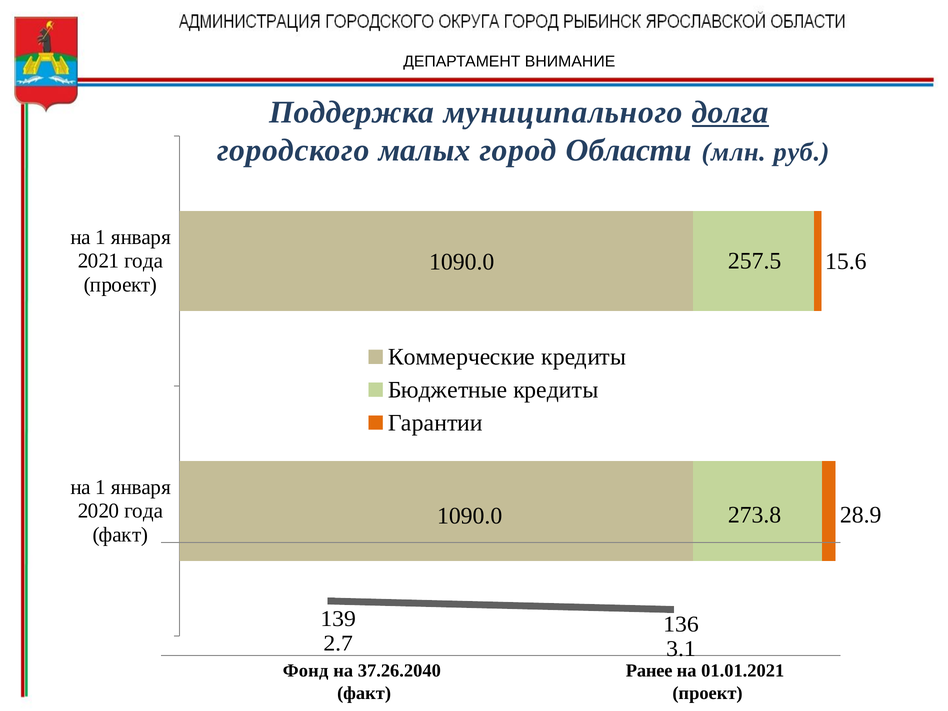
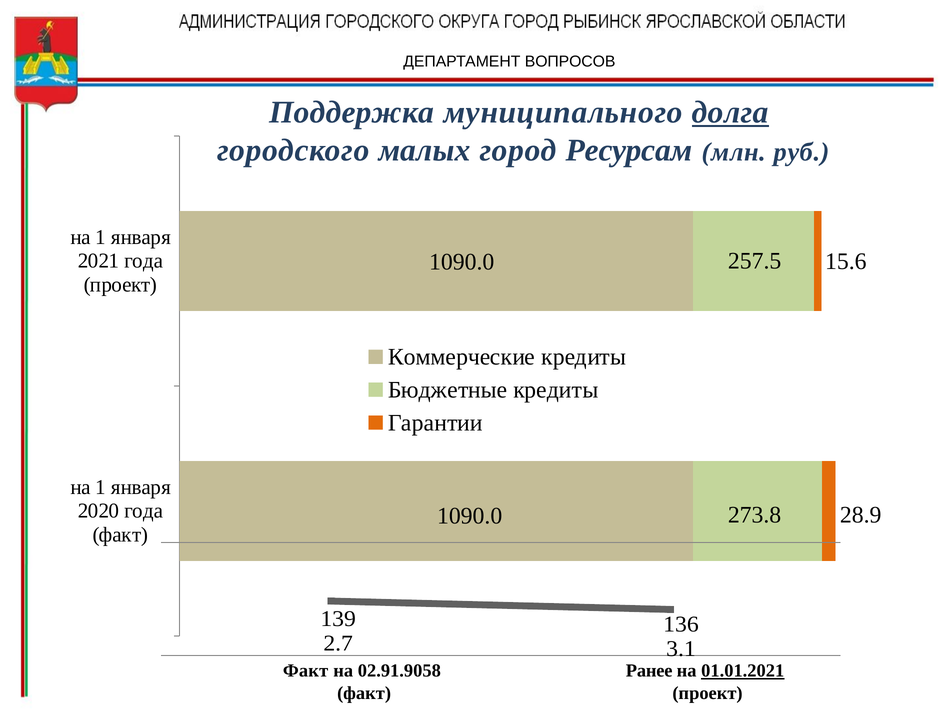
ВНИМАНИЕ: ВНИМАНИЕ -> ВОПРОСОВ (570, 61)
Области: Области -> Ресурсам (629, 150)
Фонд: Фонд -> Факт (306, 671)
37.26.2040: 37.26.2040 -> 02.91.9058 (399, 671)
01.01.2021 underline: none -> present (743, 671)
